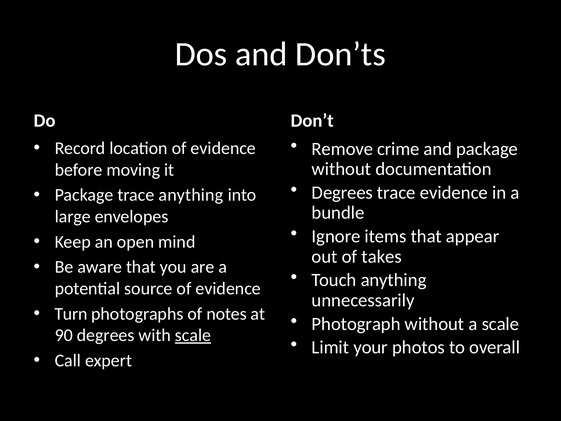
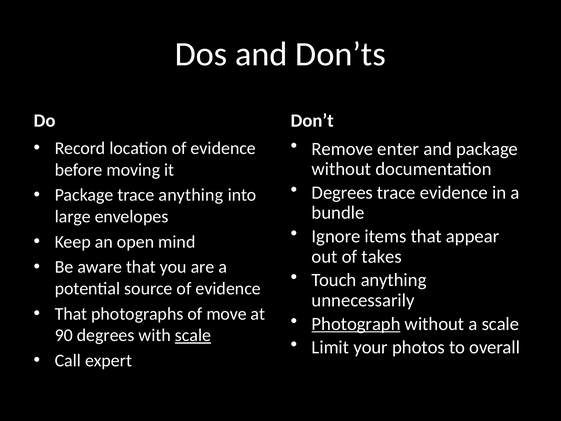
crime: crime -> enter (398, 149)
Turn: Turn -> That (71, 314)
notes: notes -> move (227, 314)
Photograph underline: none -> present (356, 324)
